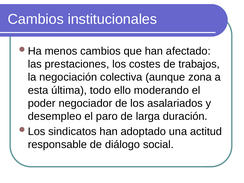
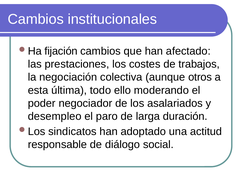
menos: menos -> fijación (61, 51)
zona: zona -> otros (200, 77)
